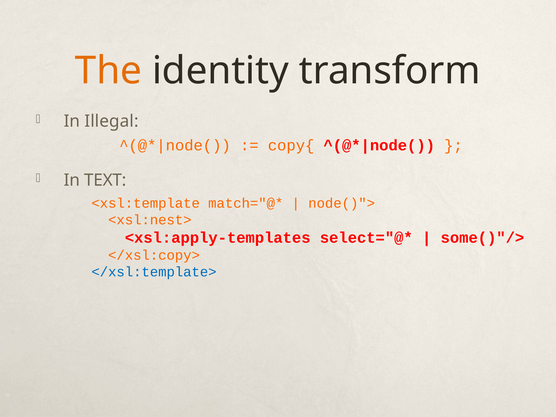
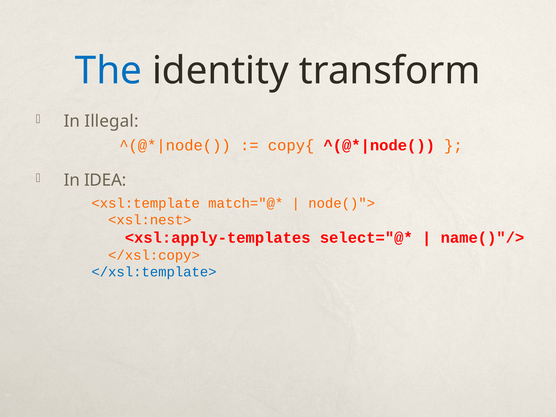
The colour: orange -> blue (108, 71)
TEXT: TEXT -> IDEA (105, 180)
some()"/>: some()"/> -> name()"/> (482, 238)
